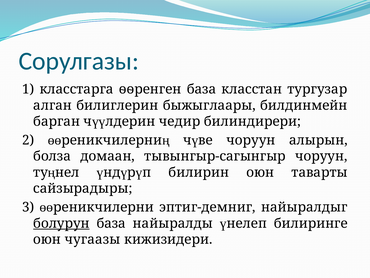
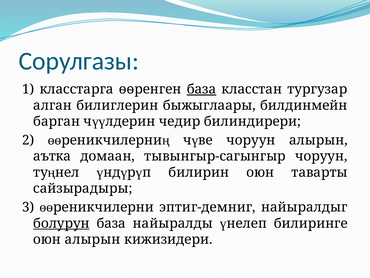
база underline: none -> present (201, 89)
болза: болза -> аътка (52, 156)
оюн чугаазы: чугаазы -> алырын (92, 239)
